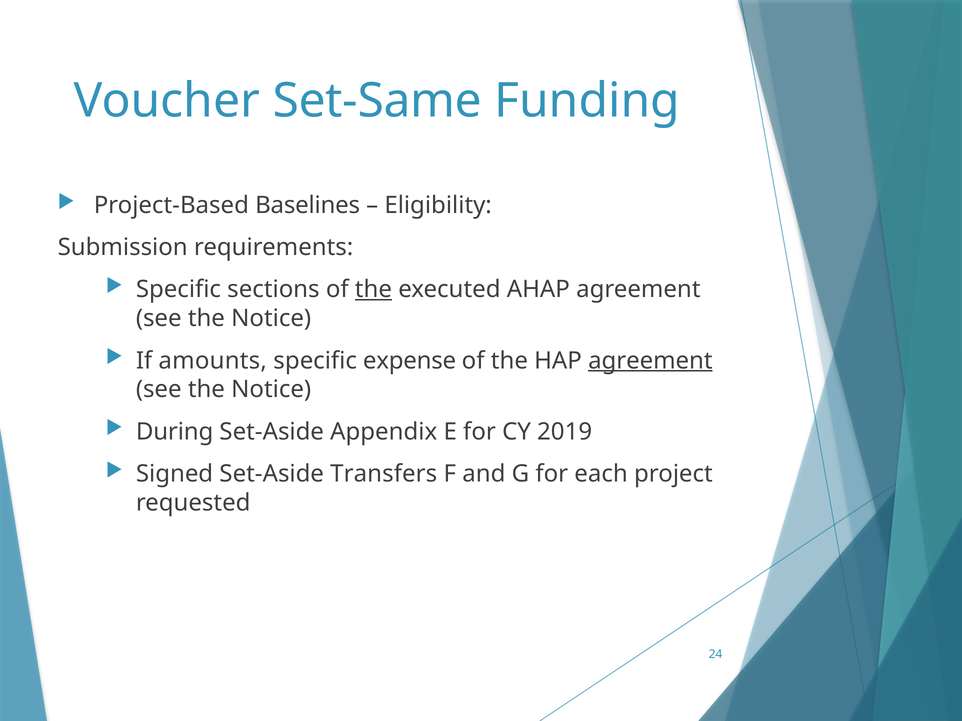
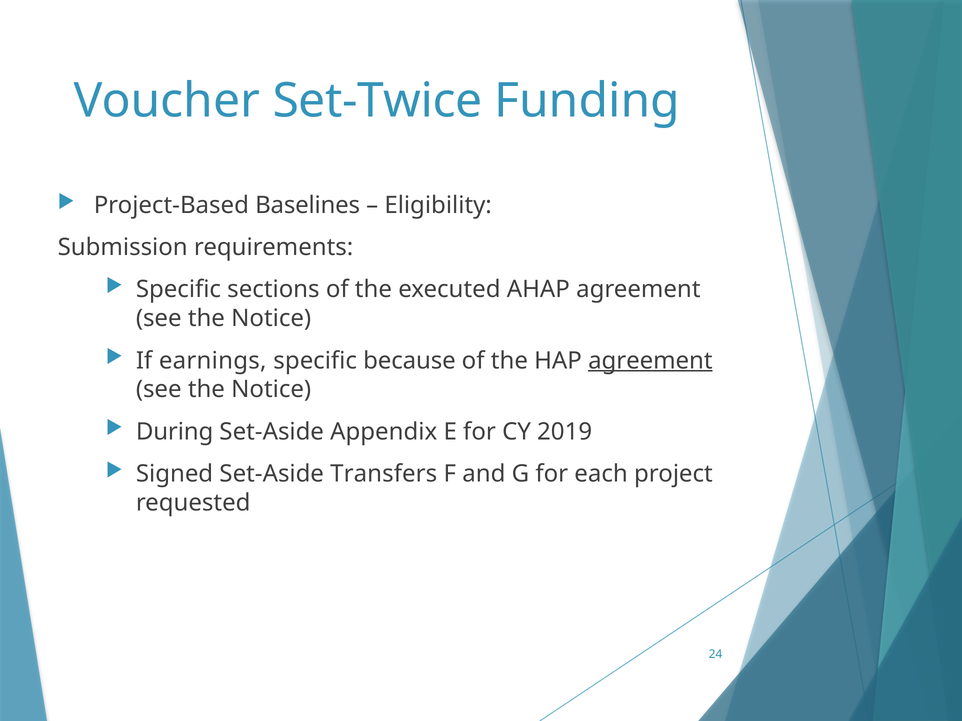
Set-Same: Set-Same -> Set-Twice (377, 101)
the underline: present -> none (373, 290)
amounts: amounts -> earnings (213, 361)
expense: expense -> because (409, 361)
